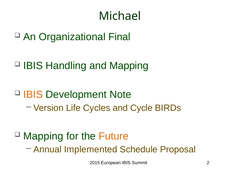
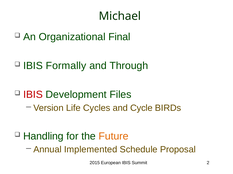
Handling: Handling -> Formally (66, 66)
and Mapping: Mapping -> Through (129, 66)
IBIS colour: orange -> red (33, 95)
Note: Note -> Files (120, 95)
Mapping: Mapping -> Handling (43, 137)
